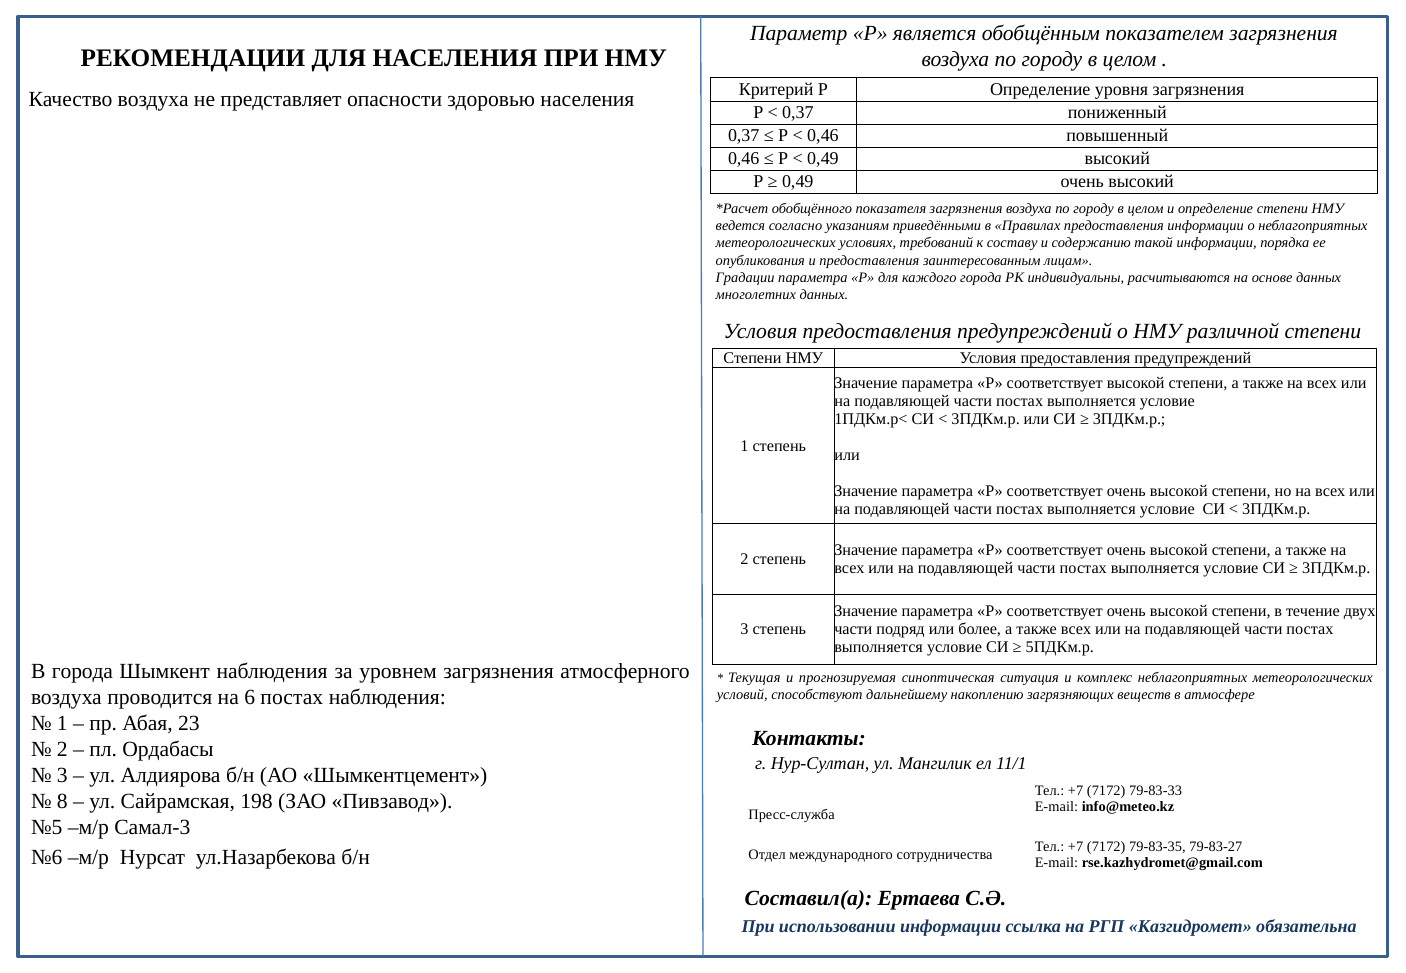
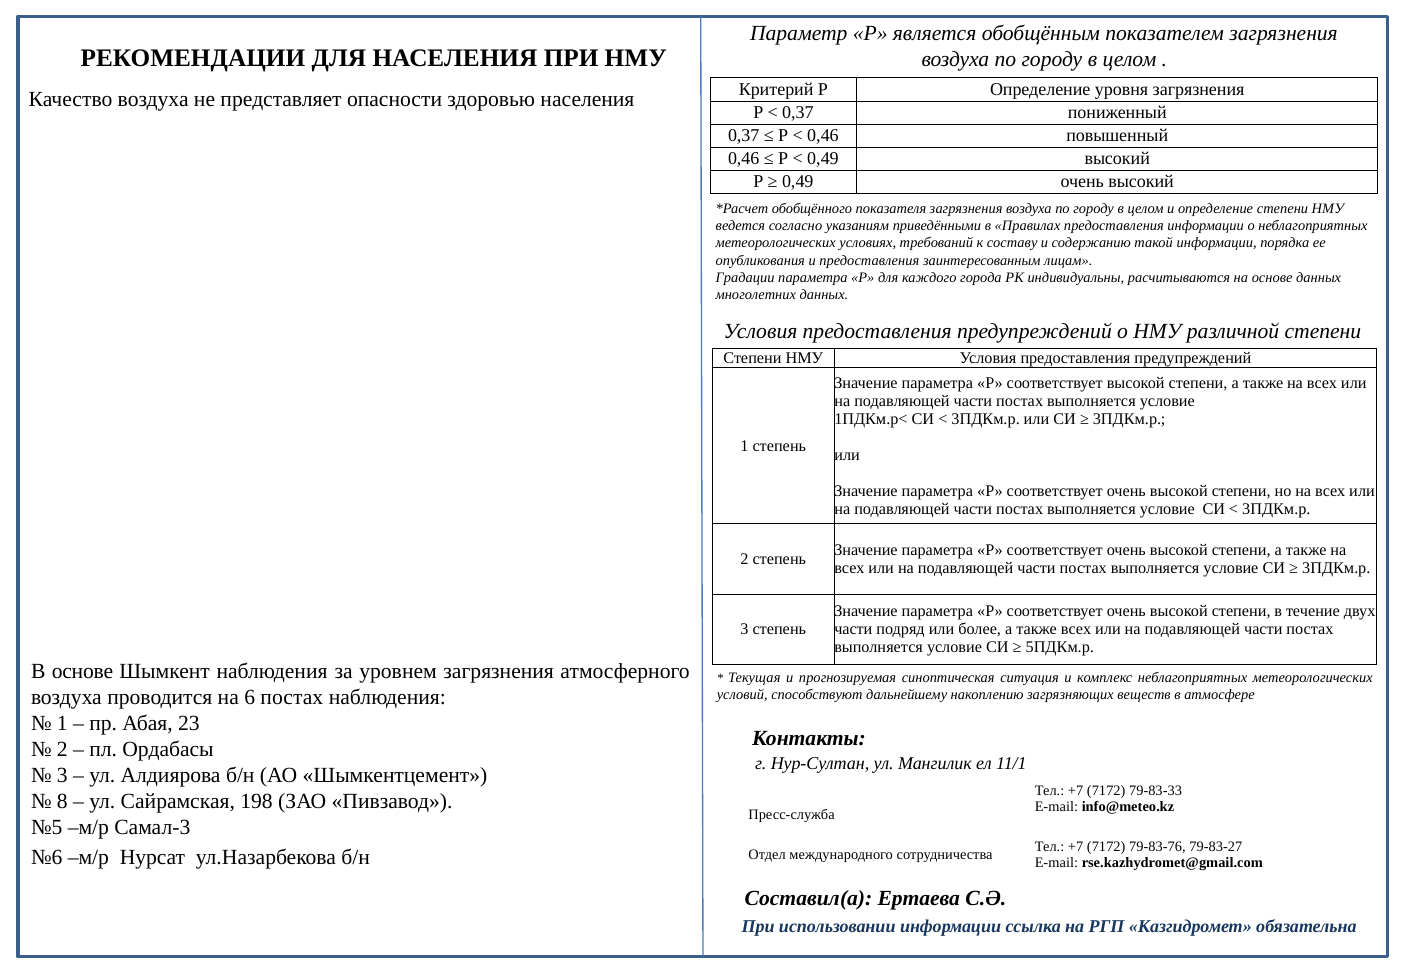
В города: города -> основе (82, 672)
79-83-35: 79-83-35 -> 79-83-76 (1157, 848)
